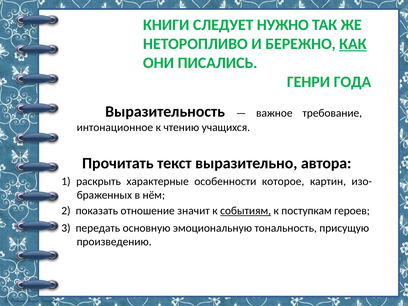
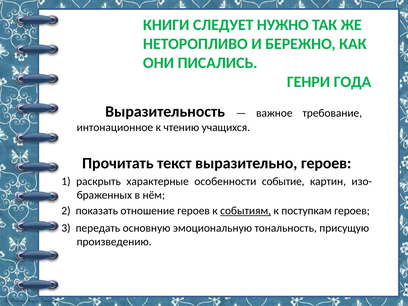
КАК underline: present -> none (353, 44)
выразительно автора: автора -> героев (326, 163)
которое: которое -> событие (283, 181)
отношение значит: значит -> героев (194, 211)
